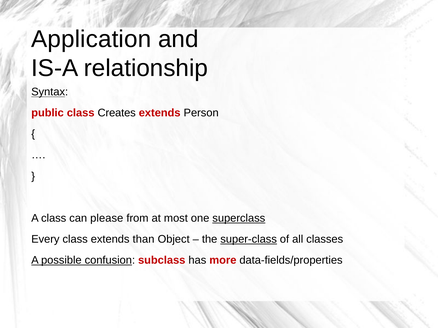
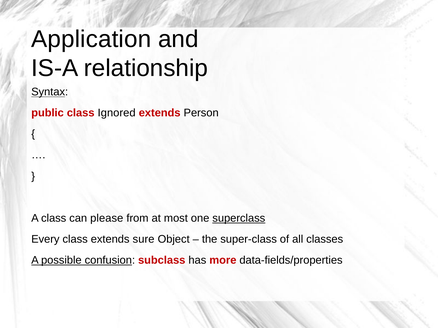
Creates: Creates -> Ignored (117, 113)
than: than -> sure (144, 239)
super-class underline: present -> none (249, 239)
